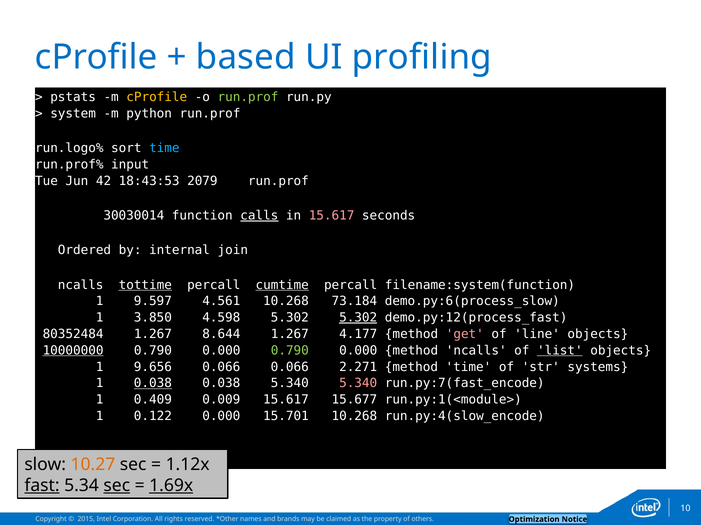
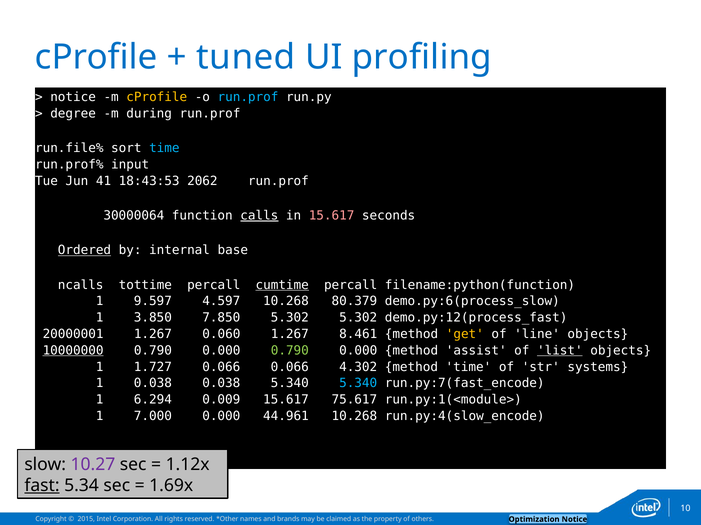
based: based -> tuned (246, 57)
pstats: pstats -> notice (73, 97)
run.prof colour: light green -> light blue (248, 97)
system: system -> degree (73, 114)
python: python -> during (149, 114)
run.logo%: run.logo% -> run.file% (69, 148)
42: 42 -> 41 (104, 181)
2079: 2079 -> 2062 (202, 181)
30030014: 30030014 -> 30000064 (134, 216)
Ordered underline: none -> present (84, 251)
join: join -> base (233, 251)
tottime underline: present -> none (145, 285)
filename:system(function: filename:system(function -> filename:python(function (480, 285)
4.561: 4.561 -> 4.597 (221, 302)
73.184: 73.184 -> 80.379 (354, 302)
4.598: 4.598 -> 7.850 (221, 318)
5.302 underline: present -> none (358, 318)
80352484: 80352484 -> 20000001 (73, 335)
8.644: 8.644 -> 0.060 (221, 335)
4.177: 4.177 -> 8.461 (358, 335)
get colour: pink -> yellow (465, 335)
method ncalls: ncalls -> assist (476, 351)
9.656: 9.656 -> 1.727 (153, 367)
2.271: 2.271 -> 4.302 (358, 367)
0.038 underline: present -> none (153, 384)
5.340 colour: pink -> light blue (358, 384)
0.409: 0.409 -> 6.294 (153, 400)
15.677: 15.677 -> 75.617 (354, 400)
0.122: 0.122 -> 7.000 (153, 417)
15.701: 15.701 -> 44.961 (286, 417)
10.27 colour: orange -> purple (93, 465)
sec underline: present -> none (117, 486)
1.69x underline: present -> none (171, 486)
